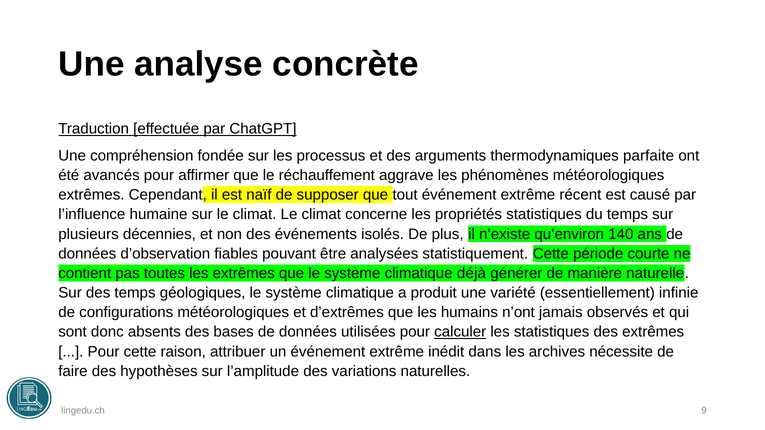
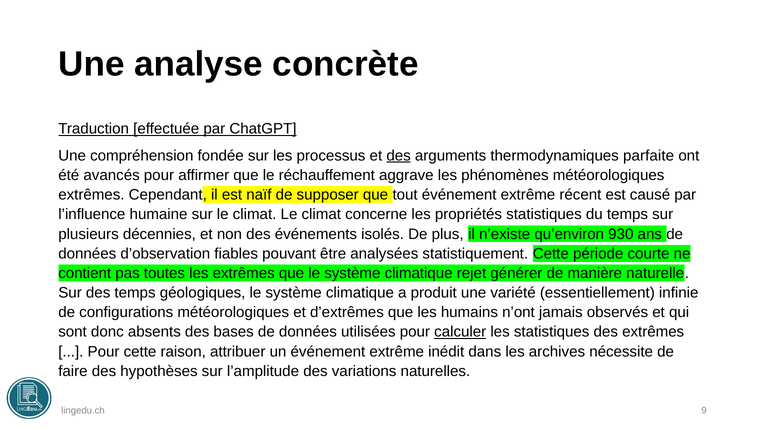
des underline: none -> present (399, 156)
140: 140 -> 930 (621, 234)
déjà: déjà -> rejet (471, 273)
